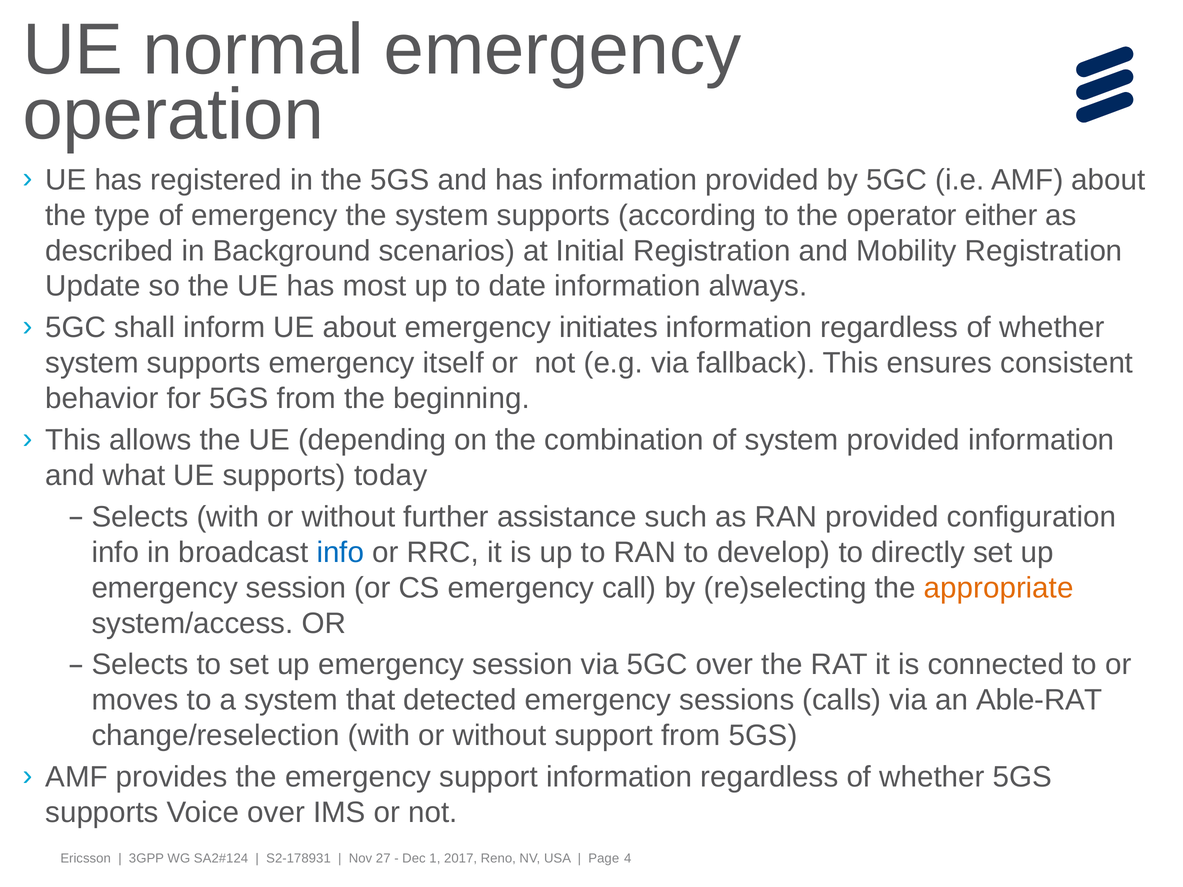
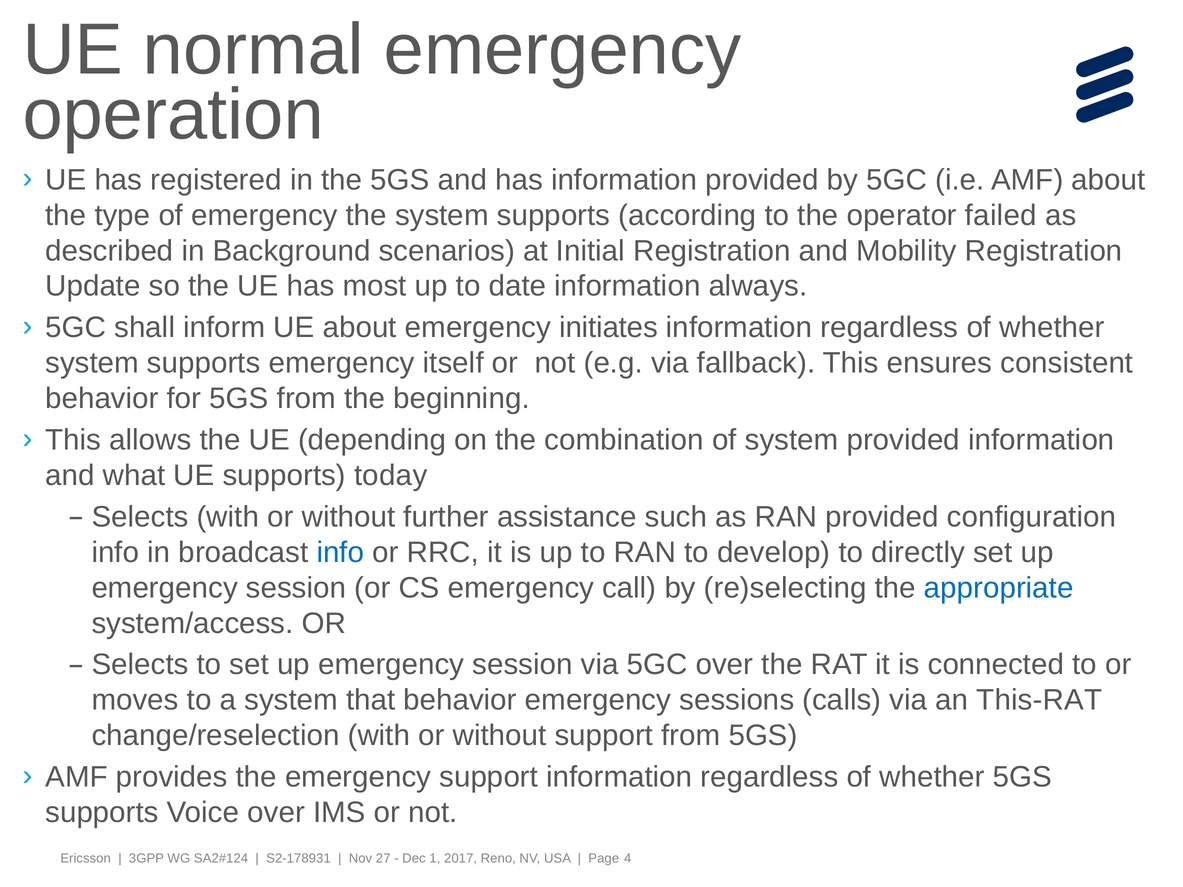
either: either -> failed (1001, 215)
appropriate colour: orange -> blue (999, 588)
that detected: detected -> behavior (460, 700)
Able-RAT: Able-RAT -> This-RAT (1039, 700)
